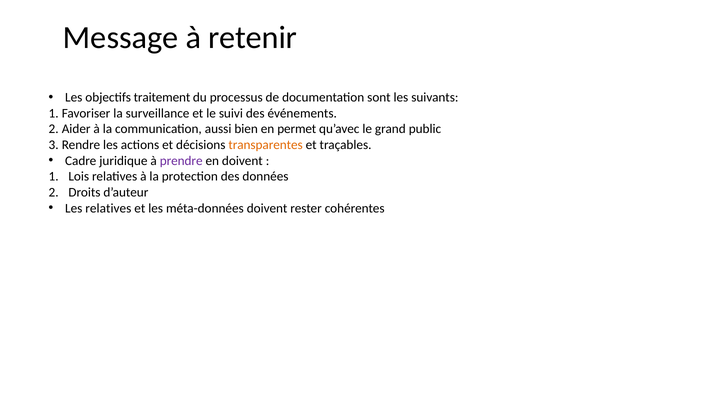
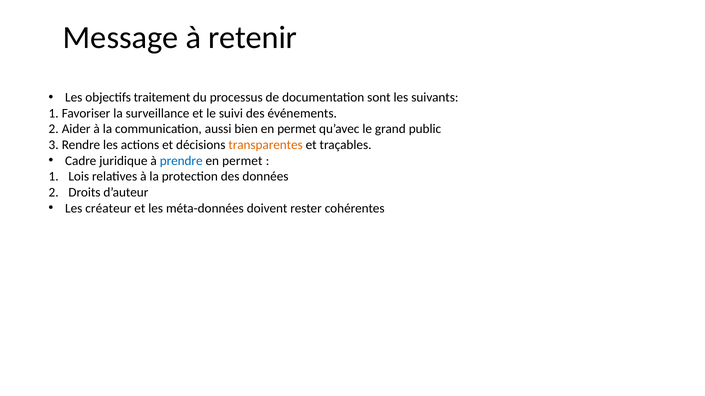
prendre colour: purple -> blue (181, 161)
doivent: doivent -> permet (242, 161)
Les relatives: relatives -> créateur (108, 209)
